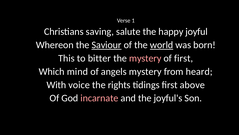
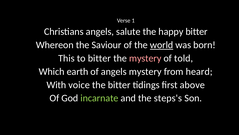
Christians saving: saving -> angels (100, 32)
happy joyful: joyful -> bitter (197, 32)
Saviour underline: present -> none (107, 45)
of first: first -> told (184, 58)
mind: mind -> earth (77, 71)
the rights: rights -> bitter (119, 85)
incarnate colour: pink -> light green (99, 98)
joyful's: joyful's -> steps's (168, 98)
